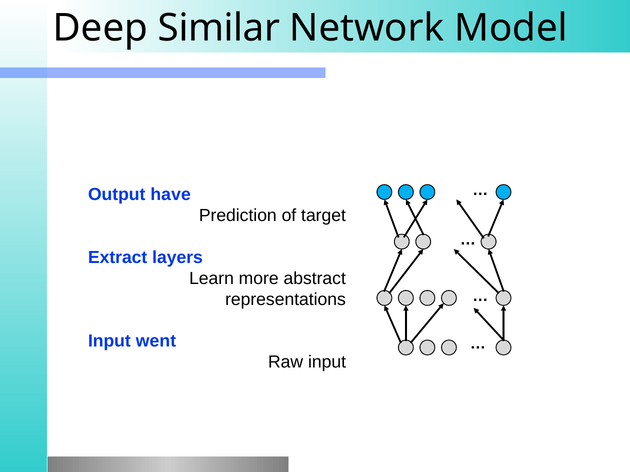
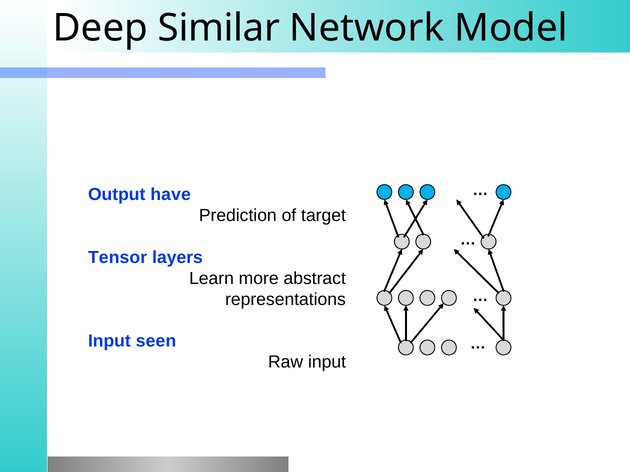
Extract: Extract -> Tensor (118, 258)
went: went -> seen (156, 342)
